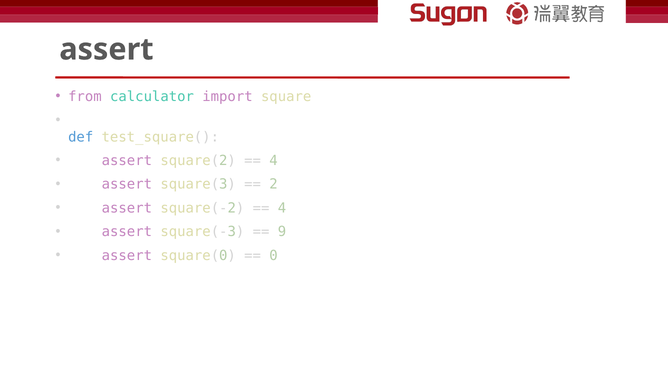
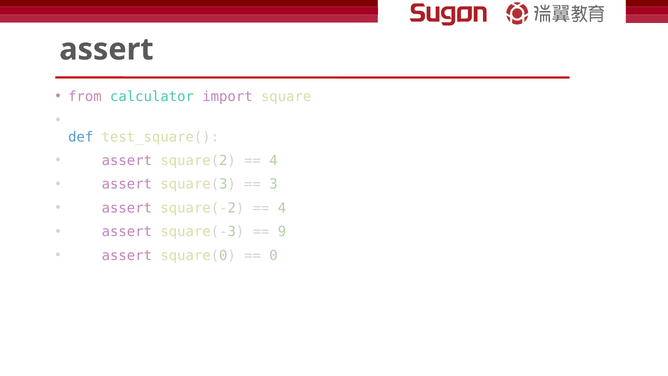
2: 2 -> 3 (274, 184)
